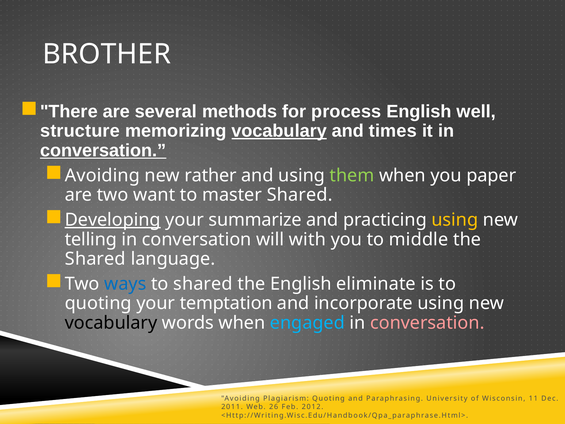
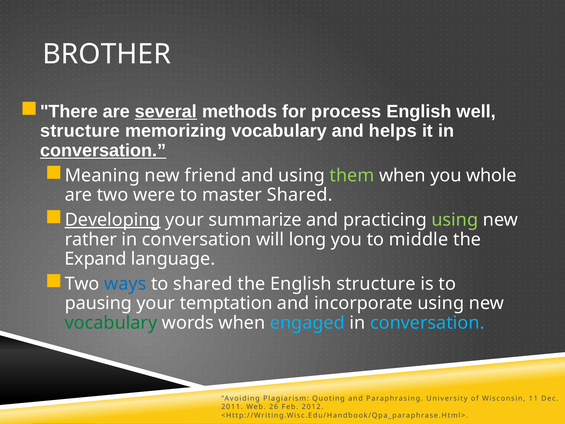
several underline: none -> present (166, 111)
vocabulary underline: present -> none (279, 131)
times: times -> helps (393, 131)
Avoiding: Avoiding -> Meaning (102, 175)
rather: rather -> friend (210, 175)
paper: paper -> whole (491, 175)
want: want -> were (154, 195)
using colour: yellow -> light green (455, 220)
telling: telling -> rather (91, 239)
with: with -> long (308, 239)
Shared: Shared -> Expand (96, 259)
English eliminate: eliminate -> structure (376, 284)
quoting: quoting -> pausing (98, 303)
vocabulary colour: black -> green (111, 323)
conversation colour: pink -> light blue (427, 323)
